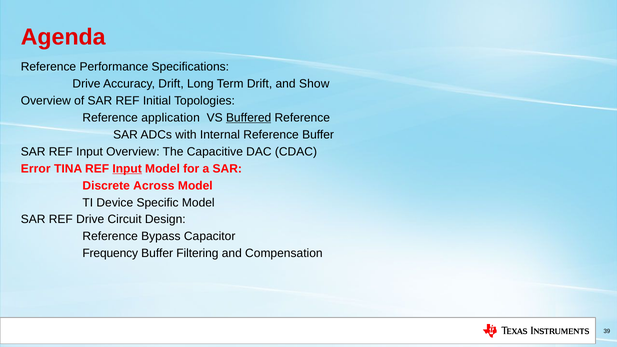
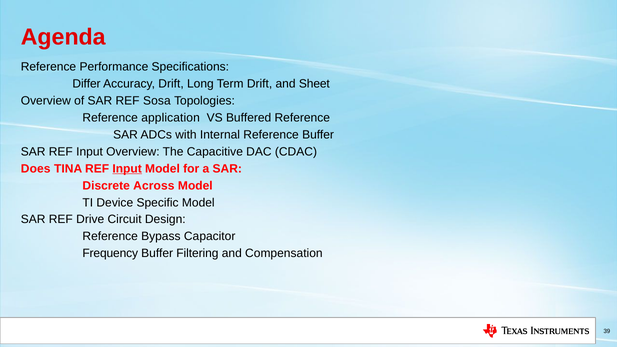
Drive: Drive -> Differ (87, 84)
Show: Show -> Sheet (314, 84)
Initial: Initial -> Sosa (157, 101)
Buffered underline: present -> none (249, 118)
Error: Error -> Does (36, 169)
